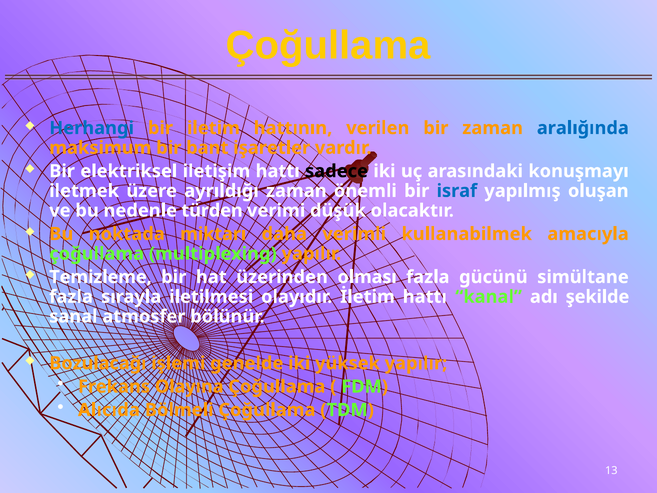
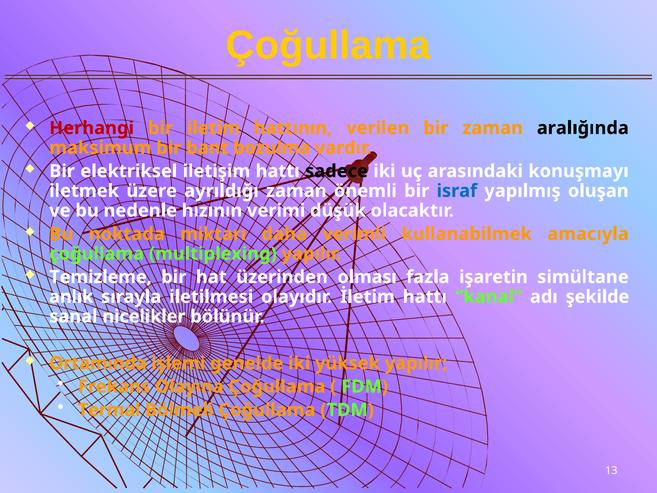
Herhangi colour: blue -> red (92, 128)
aralığında colour: blue -> black (583, 128)
işaretler: işaretler -> bozulma (272, 148)
türden: türden -> hızının (212, 210)
gücünü: gücünü -> işaretin (493, 277)
fazla: fazla -> anlık (71, 297)
atmosfer: atmosfer -> nicelikler (144, 316)
Bozulacağı: Bozulacağı -> Ortamında (98, 363)
Alıcıda: Alıcıda -> Termal (109, 410)
